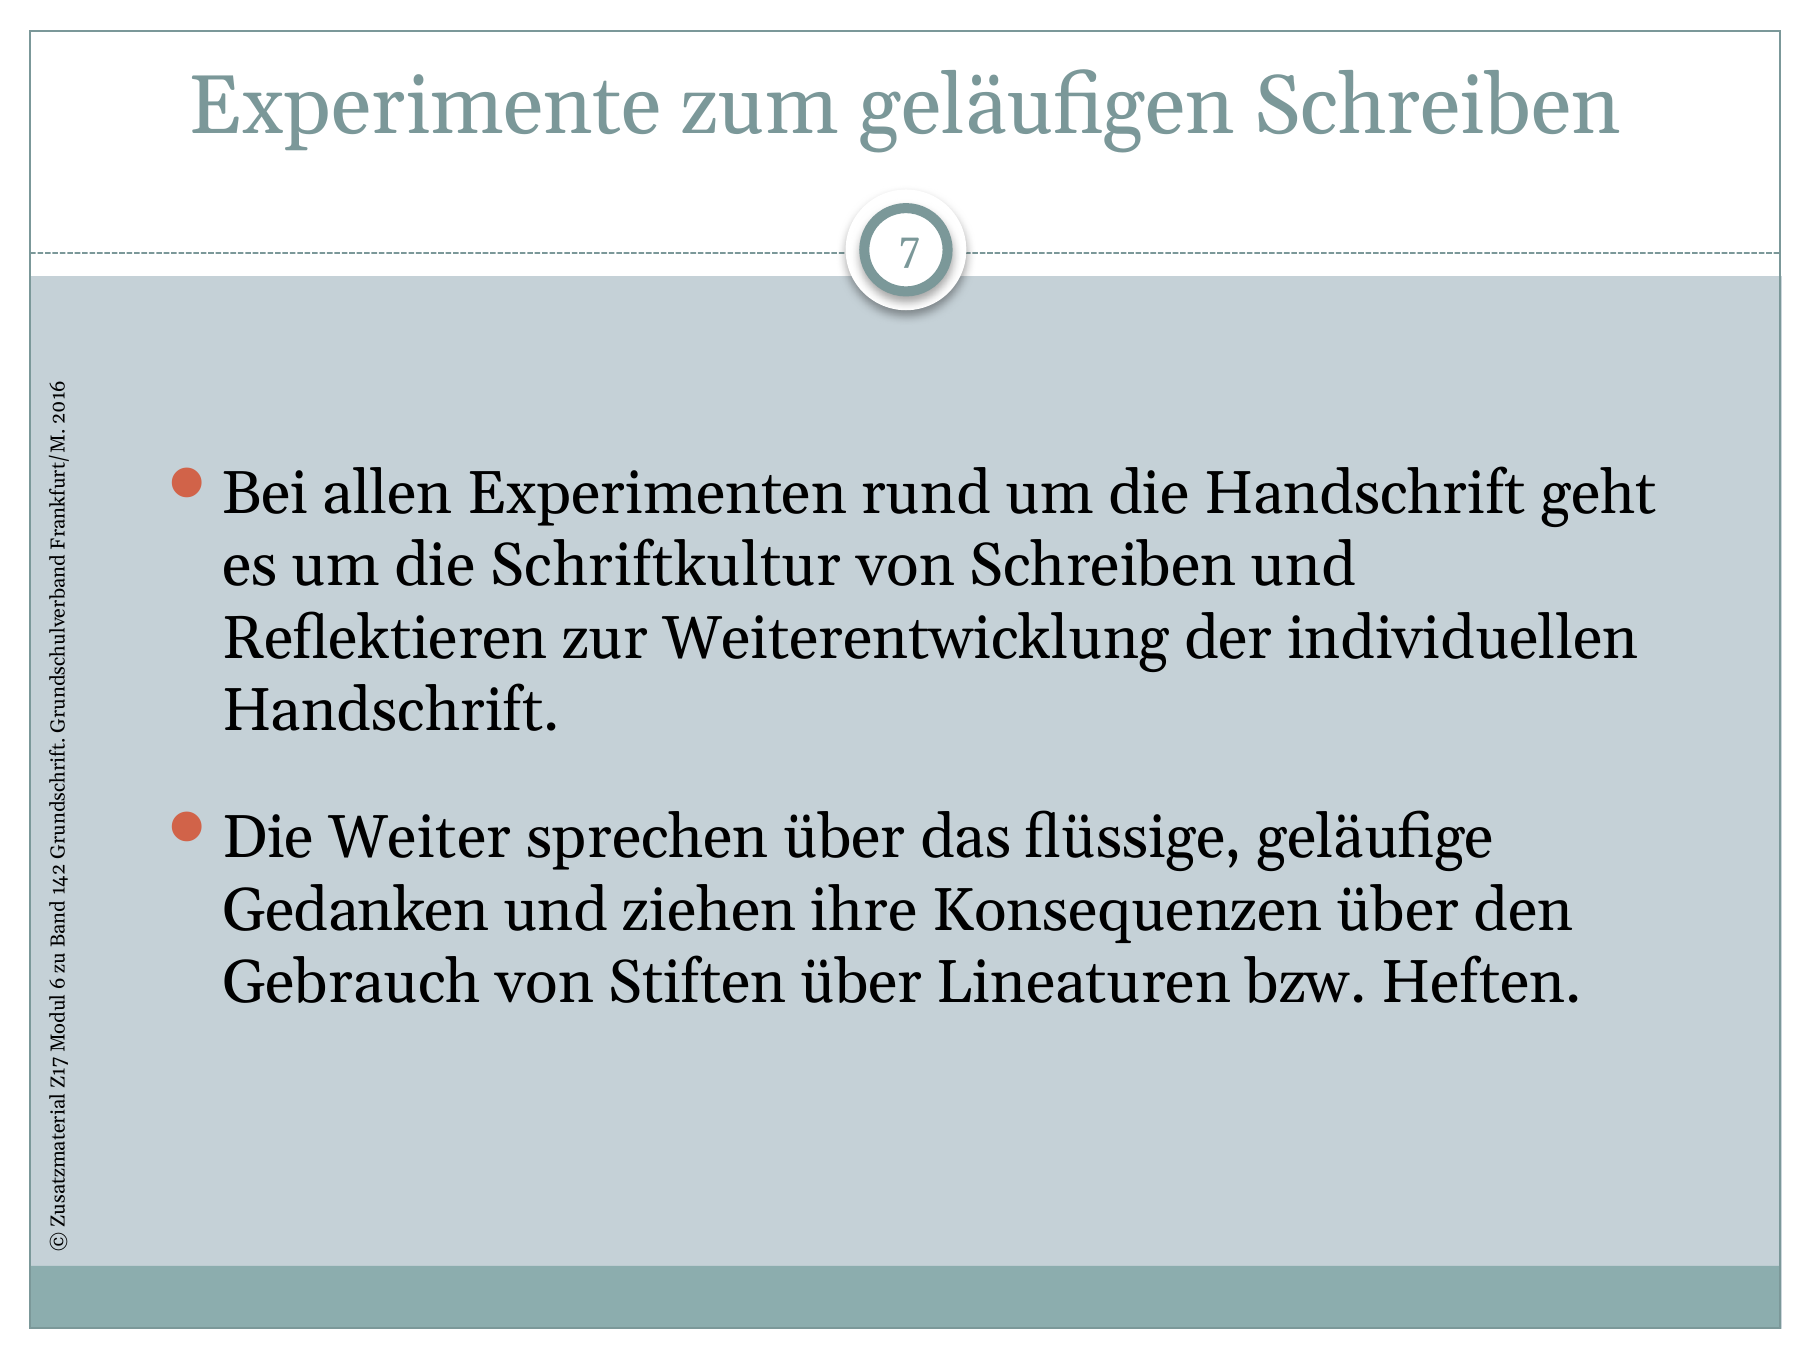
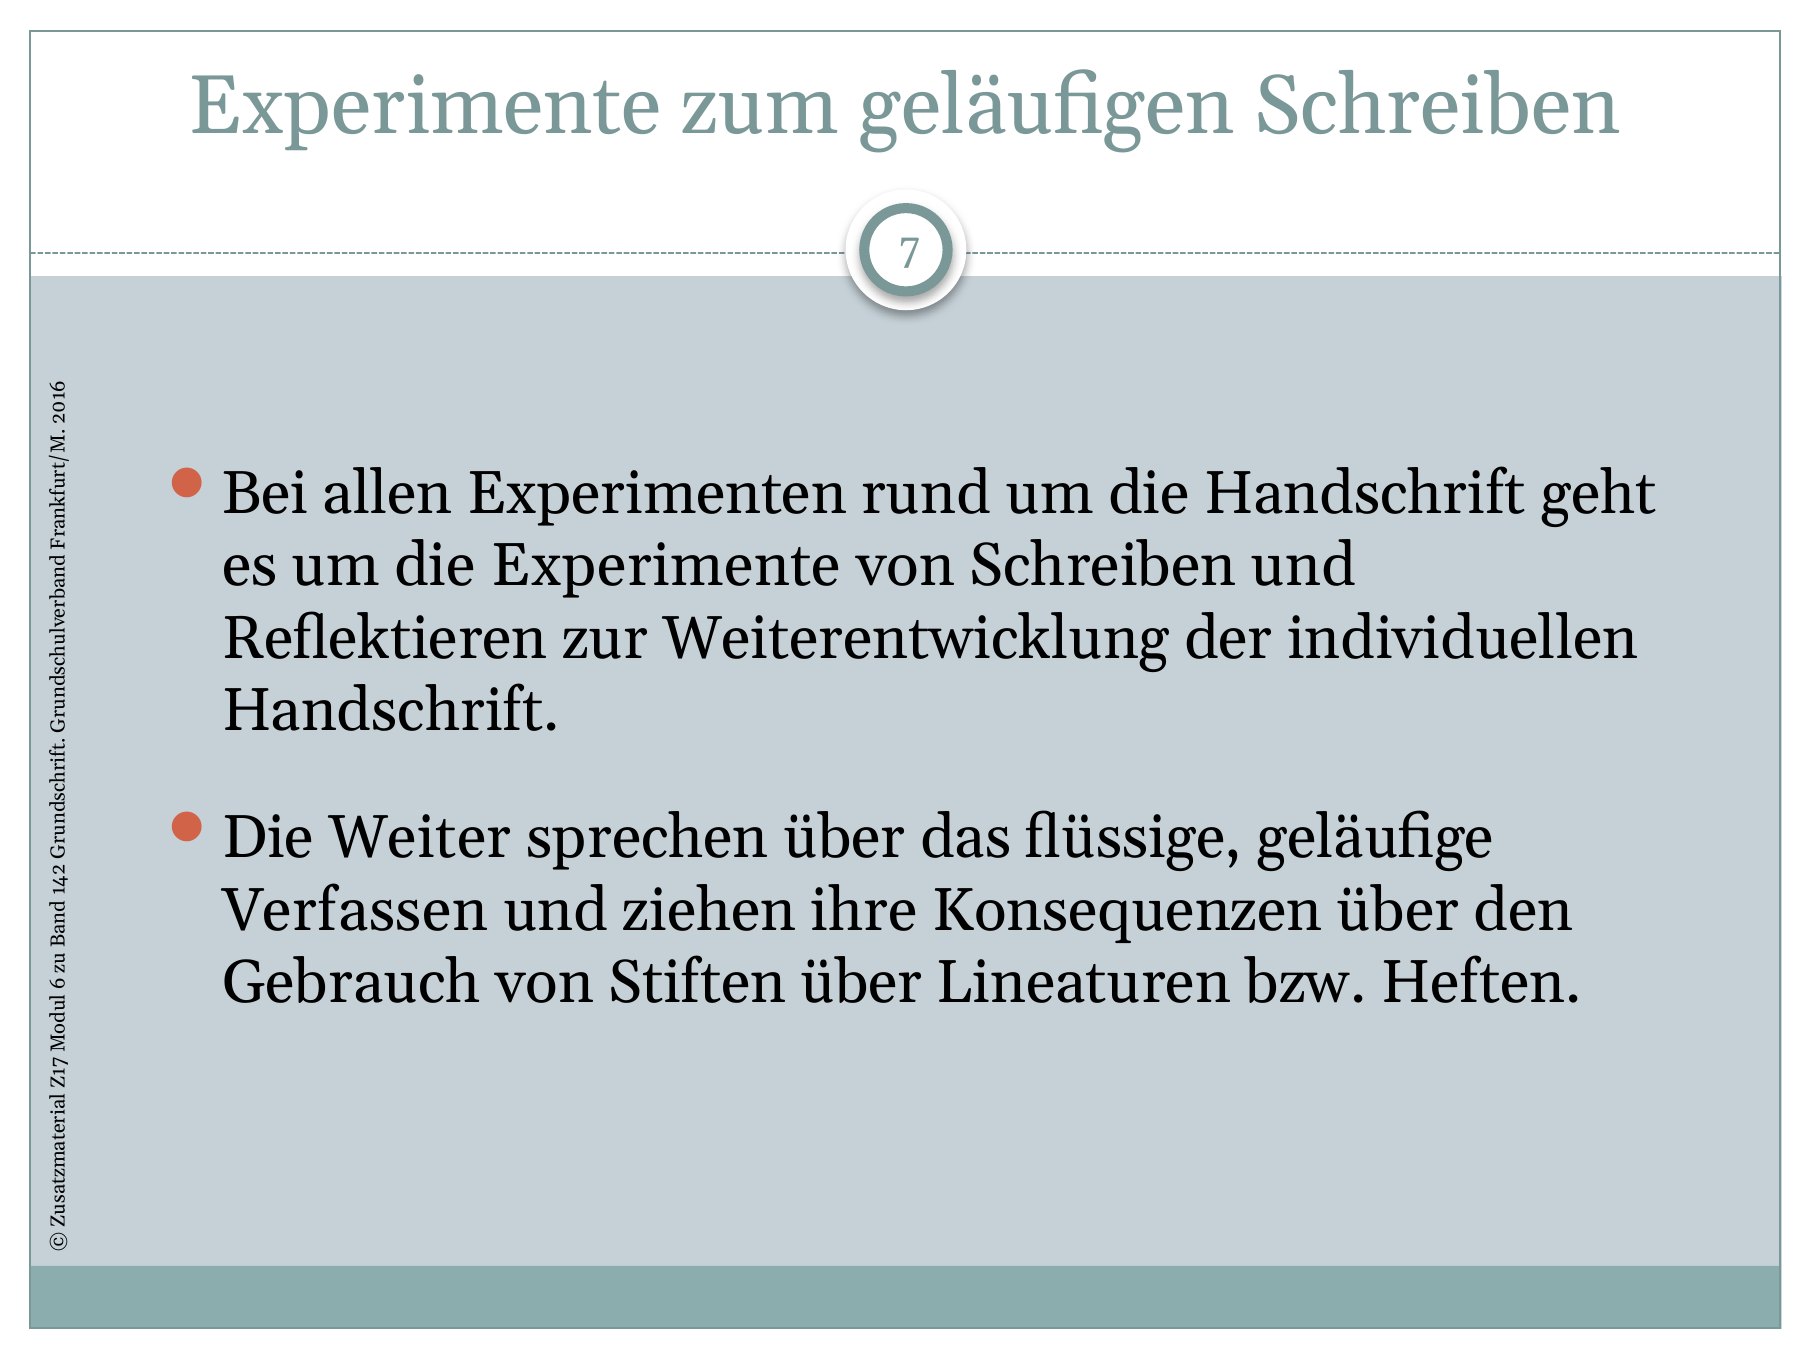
die Schriftkultur: Schriftkultur -> Experimente (666, 566)
Gedanken: Gedanken -> Verfassen (355, 910)
